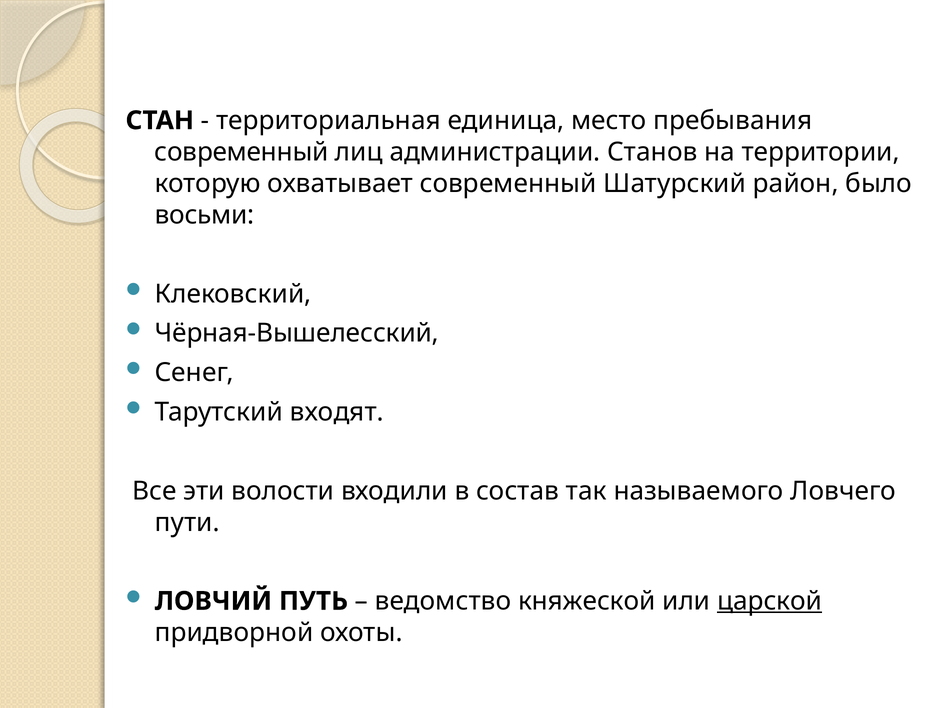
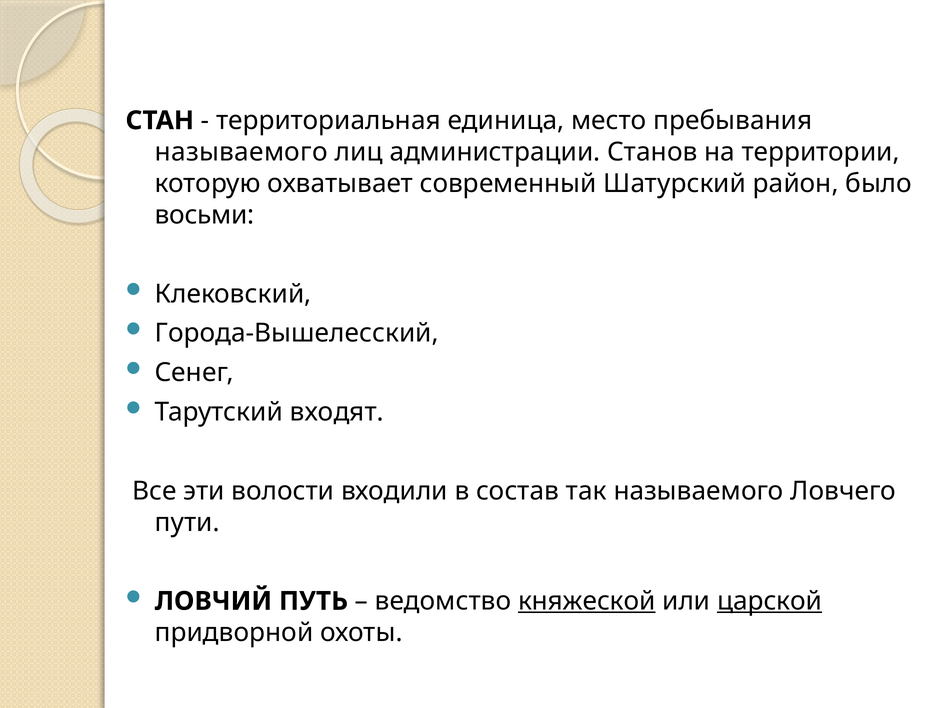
современный: современный -> называемого (241, 152)
Чёрная-Вышелесский: Чёрная-Вышелесский -> Города-Вышелесский (297, 333)
княжеской underline: none -> present (587, 601)
